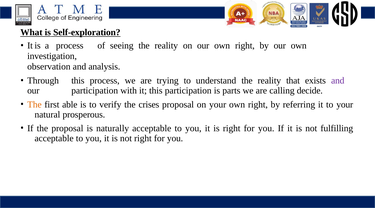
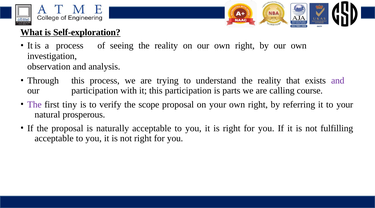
decide: decide -> course (310, 91)
The colour: orange -> purple (34, 105)
able: able -> tiny (70, 105)
crises: crises -> scope (149, 105)
